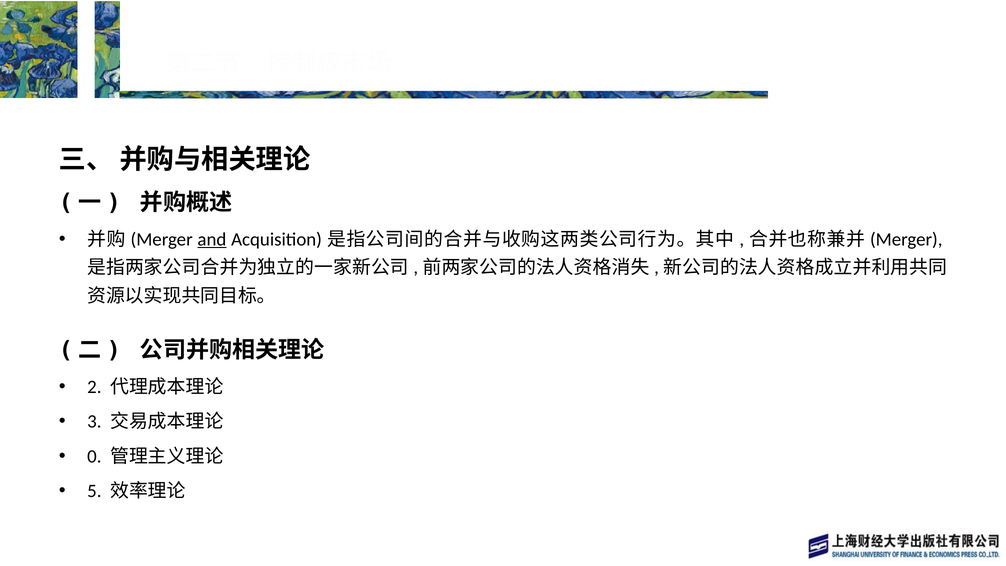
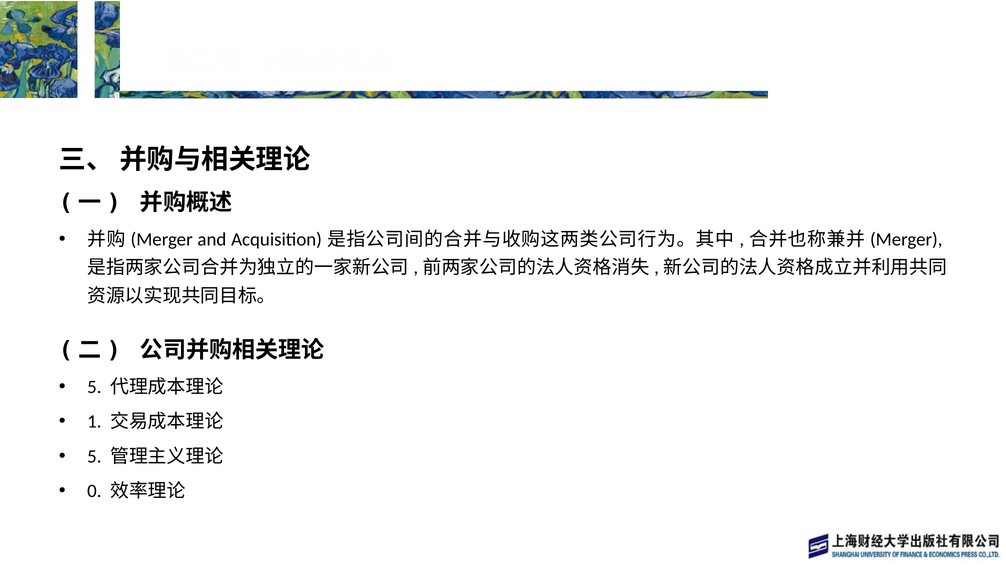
and underline: present -> none (212, 239)
2: 2 -> 5 (94, 387)
3: 3 -> 1 (94, 422)
0: 0 -> 5 (94, 456)
5: 5 -> 0 (94, 491)
